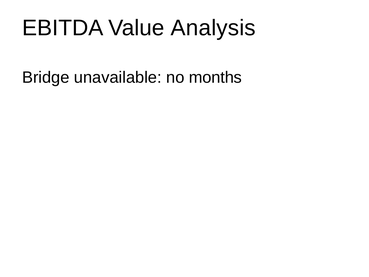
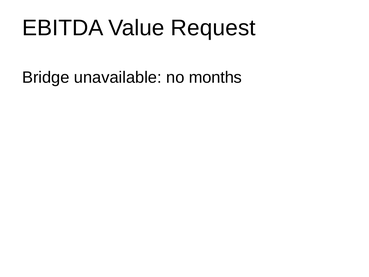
Analysis: Analysis -> Request (213, 28)
